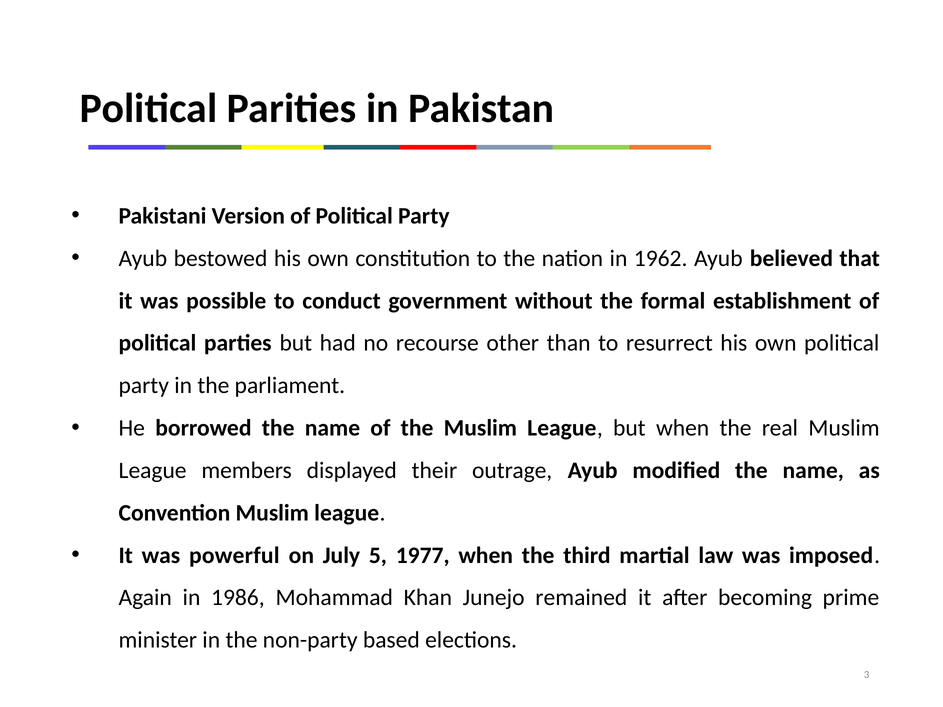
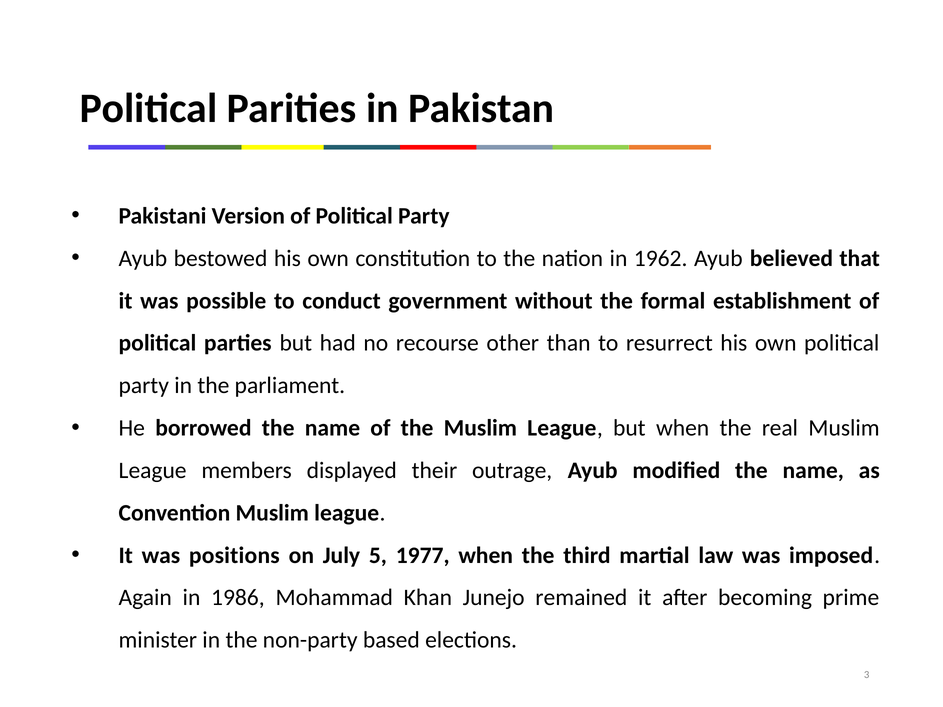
powerful: powerful -> positions (234, 555)
